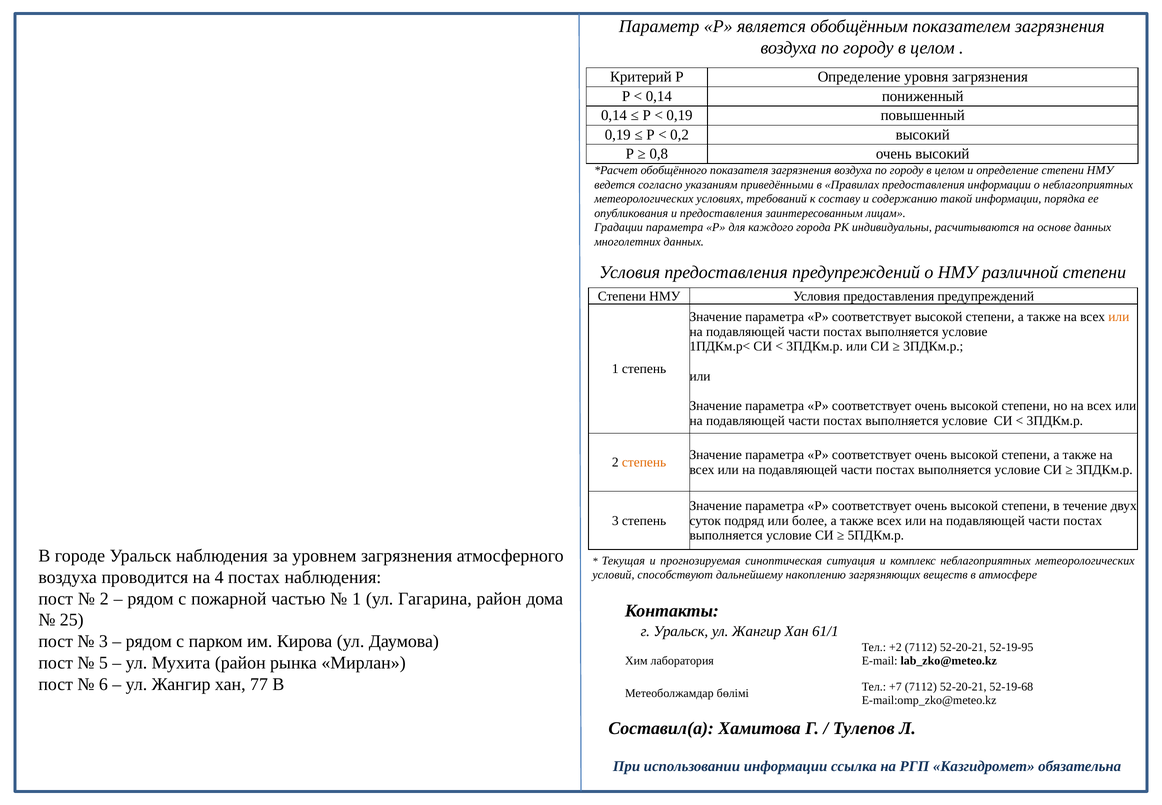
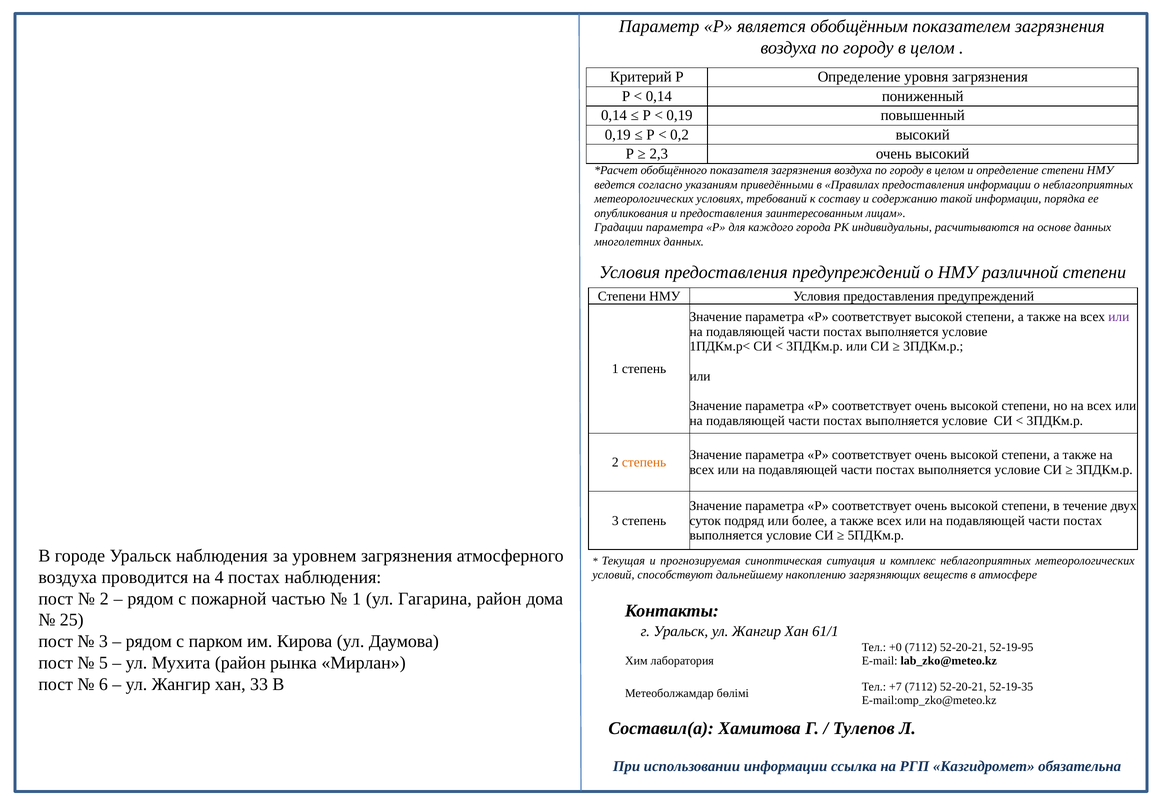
0,8: 0,8 -> 2,3 (659, 154)
или colour: orange -> purple (1119, 317)
+2: +2 -> +0 (895, 647)
77: 77 -> 33 (259, 684)
52-19-68: 52-19-68 -> 52-19-35 (1011, 686)
